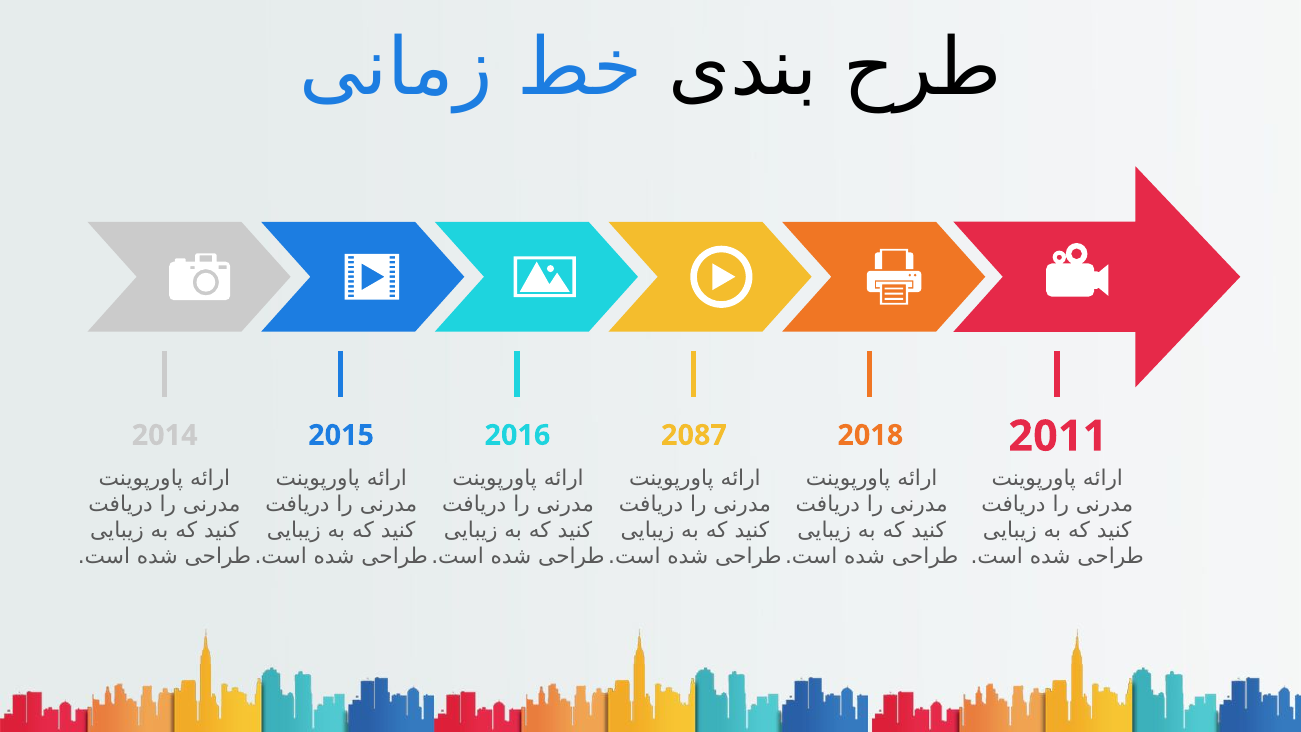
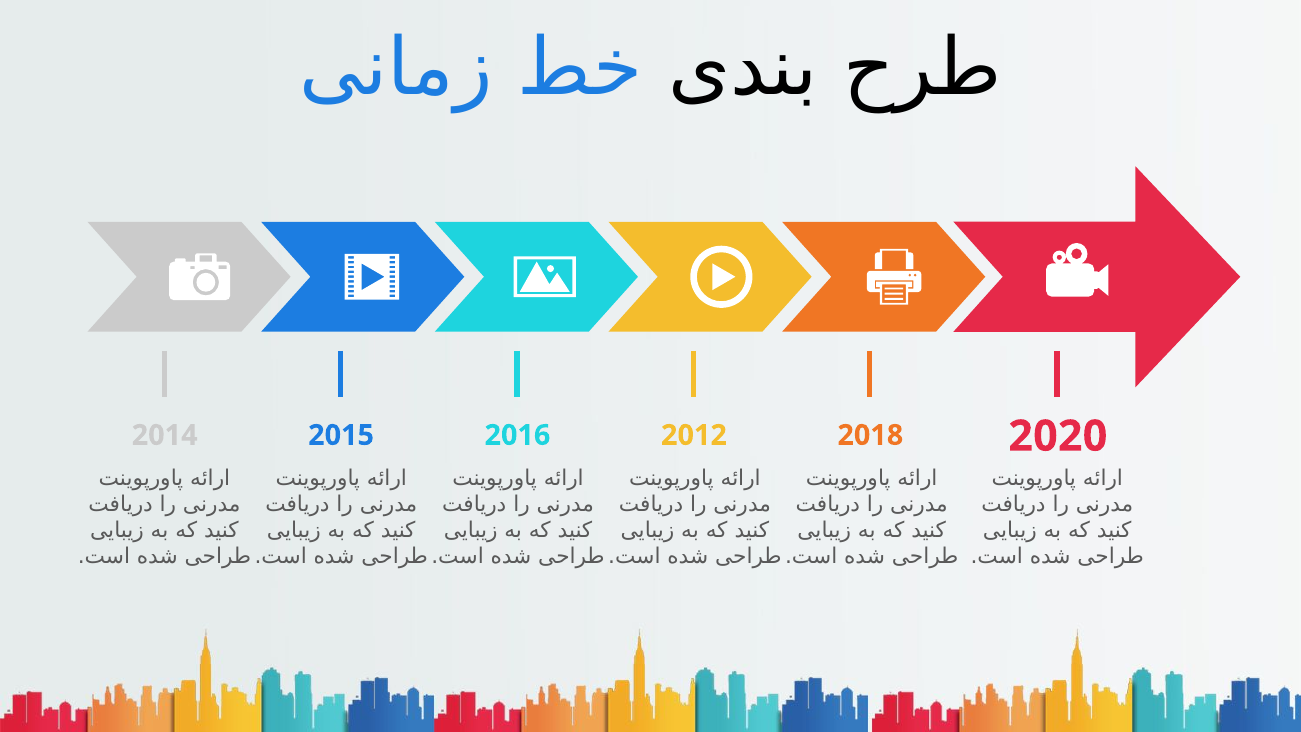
2011: 2011 -> 2020 (1058, 436)
2087: 2087 -> 2012 (694, 435)
